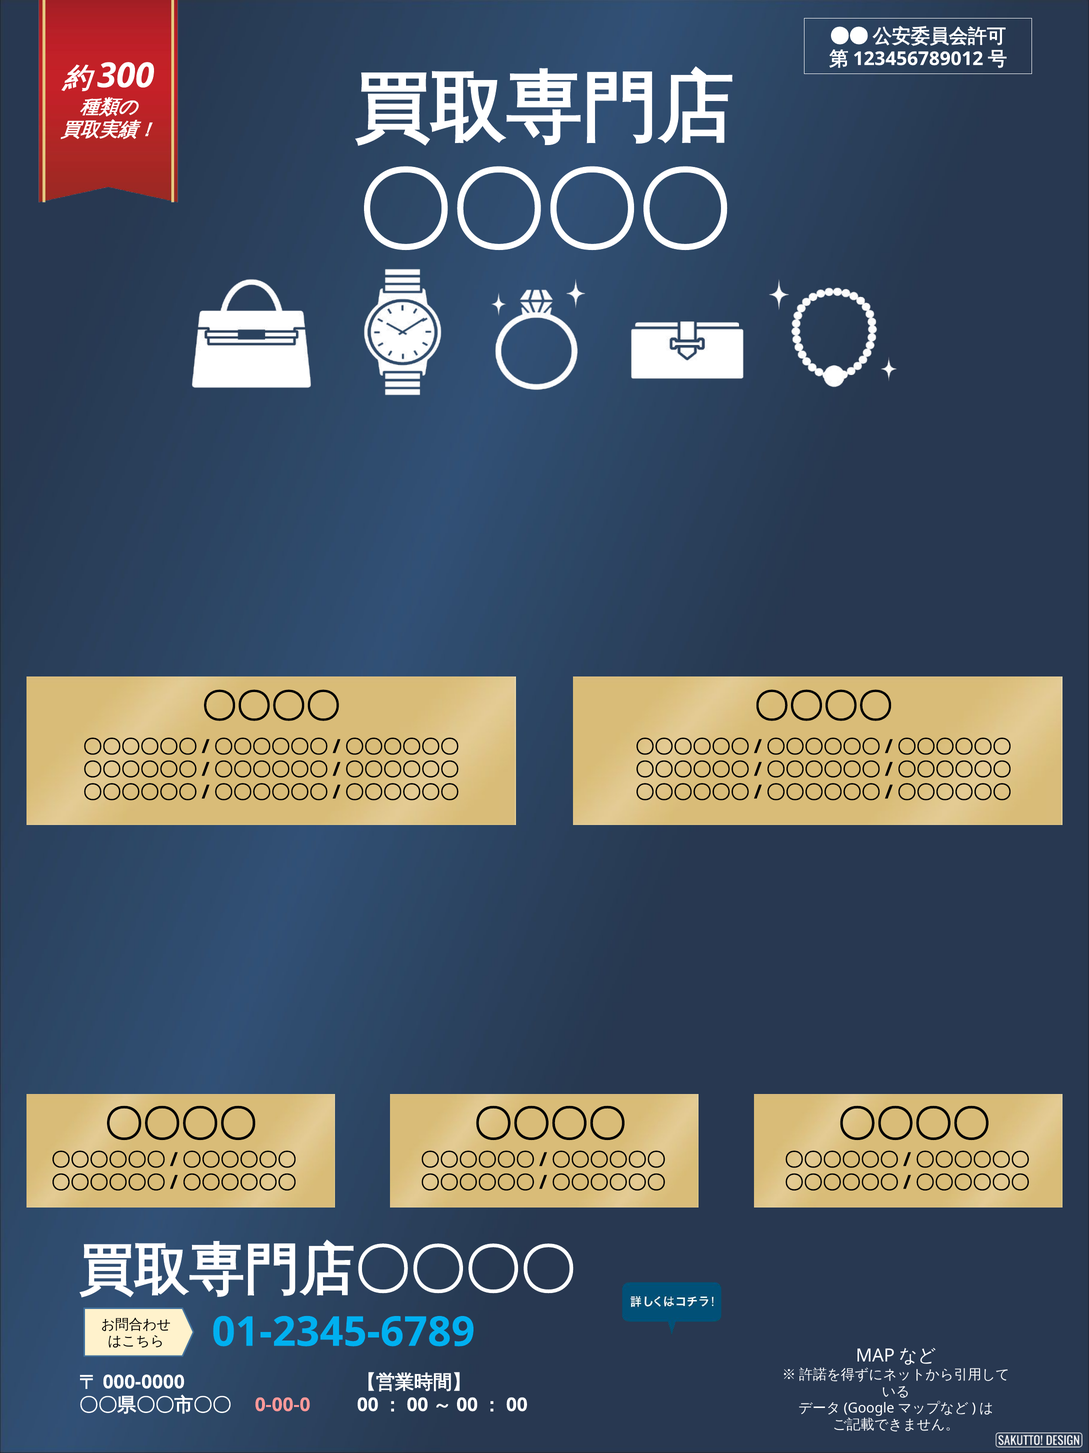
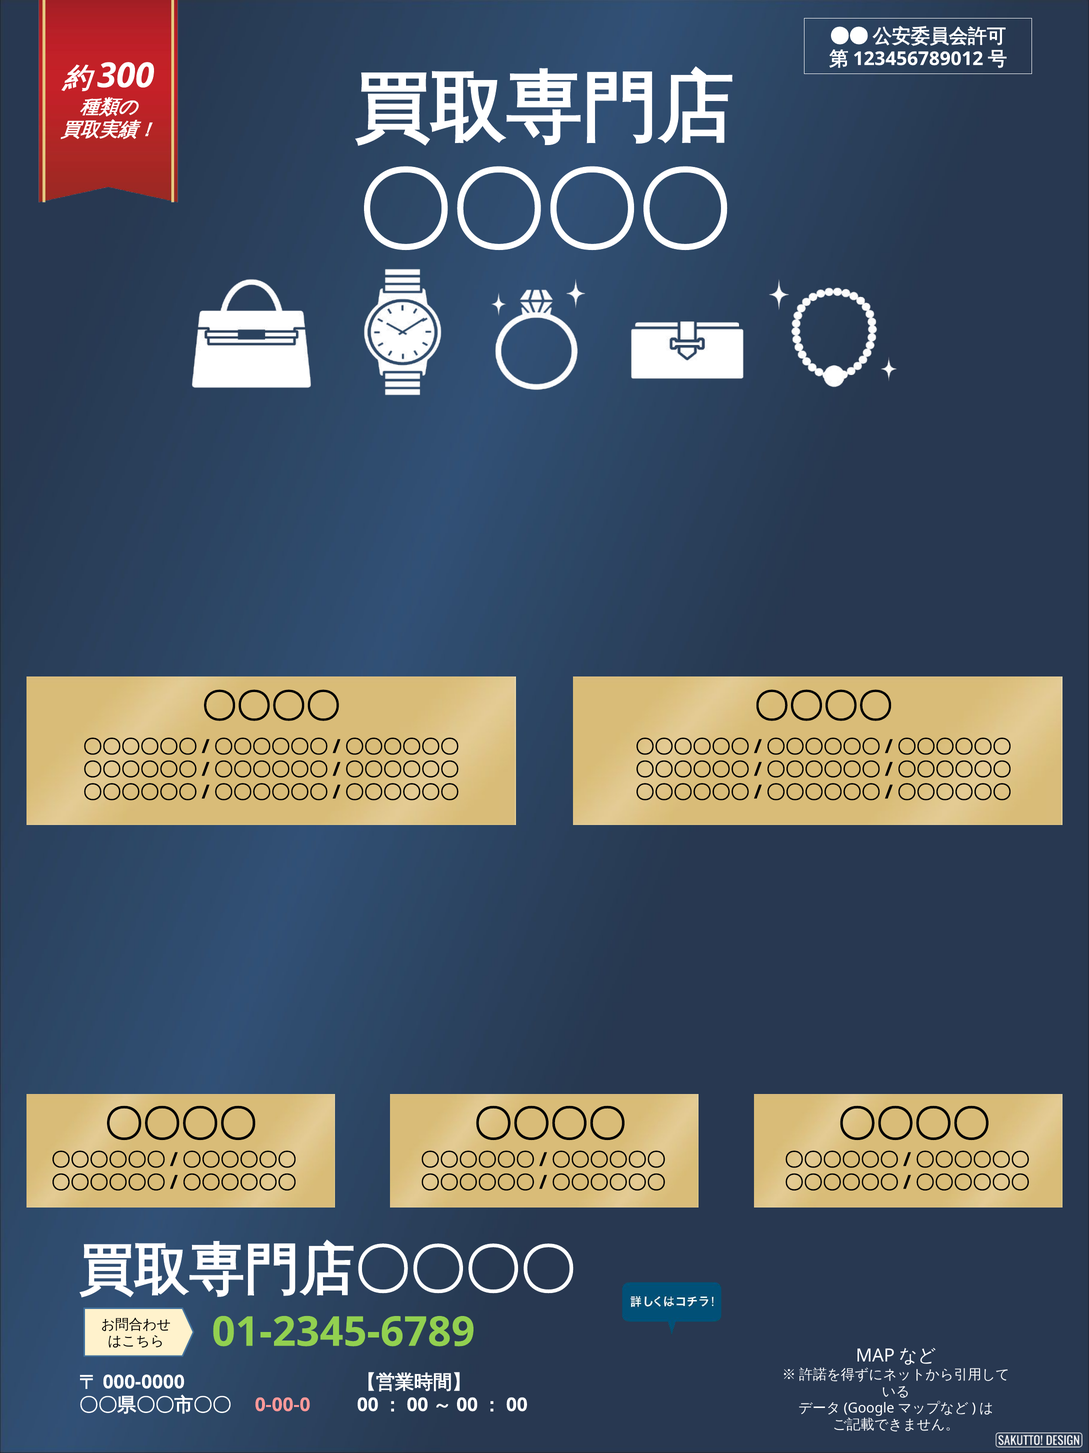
01-2345-6789 colour: light blue -> light green (343, 1331)
